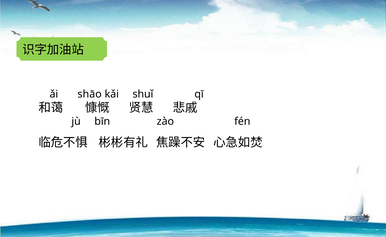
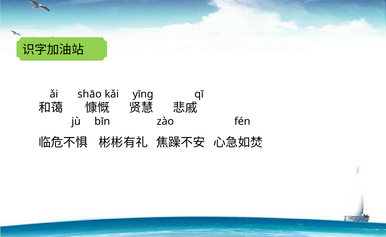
shuǐ: shuǐ -> yīnɡ (143, 94)
